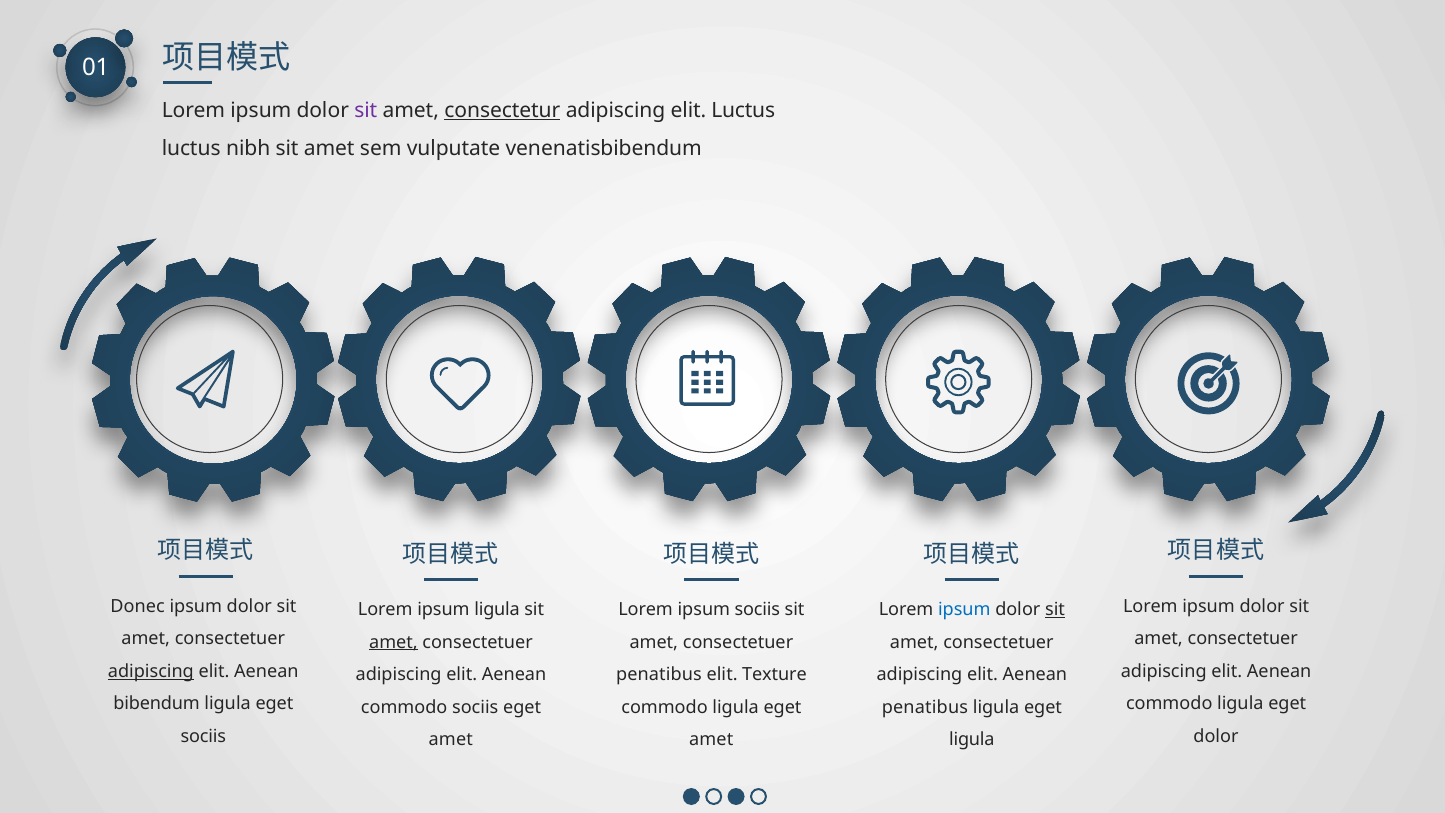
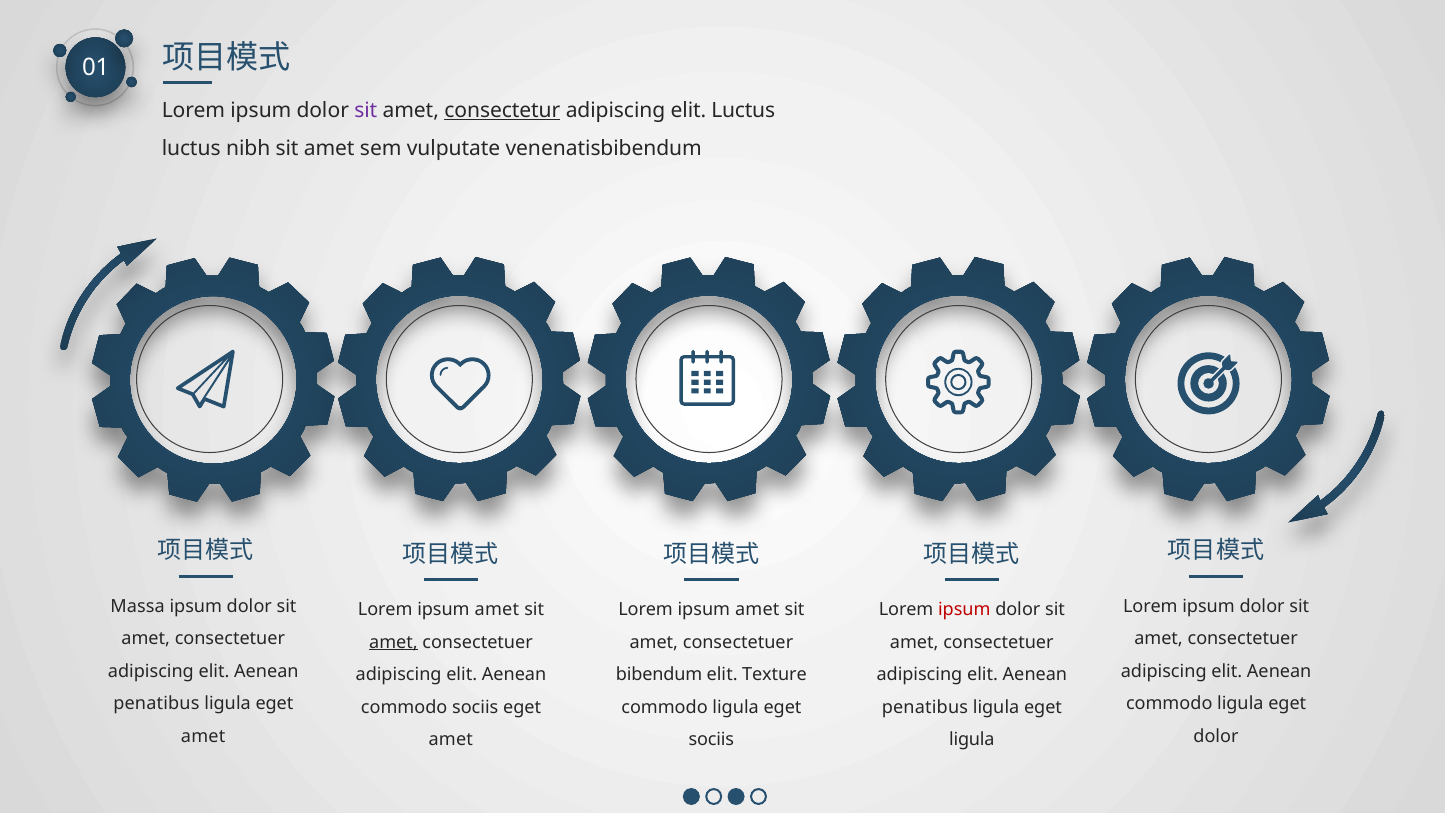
Donec: Donec -> Massa (137, 606)
ligula: ligula -> amet (497, 609)
sociis: sociis -> amet (757, 609)
ipsum colour: blue -> red (964, 609)
sit underline: present -> none (1055, 609)
adipiscing underline: present -> none (151, 671)
penatibus: penatibus -> bibendum (659, 675)
bibendum: bibendum -> penatibus (156, 704)
sociis: sociis -> amet (203, 736)
amet: amet -> sociis (711, 740)
